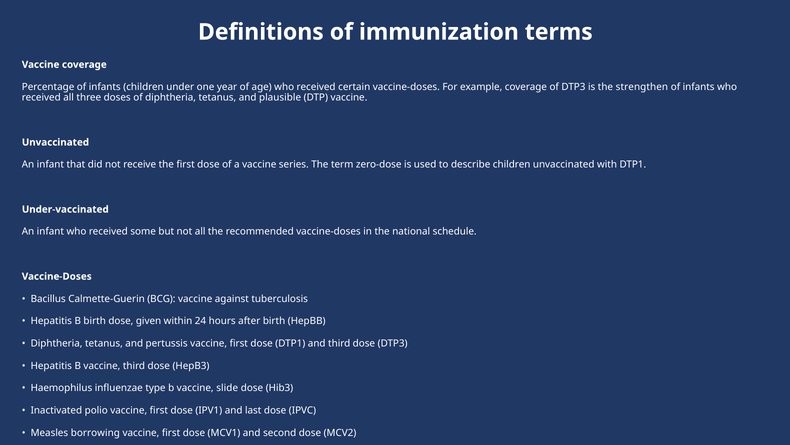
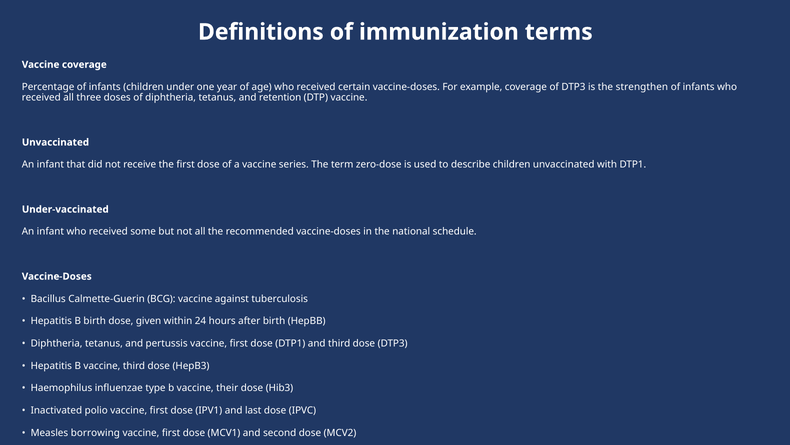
plausible: plausible -> retention (280, 97)
slide: slide -> their (227, 388)
